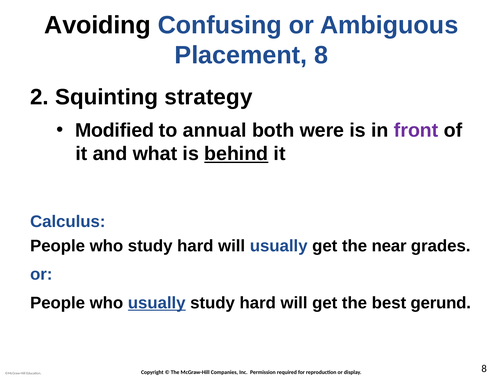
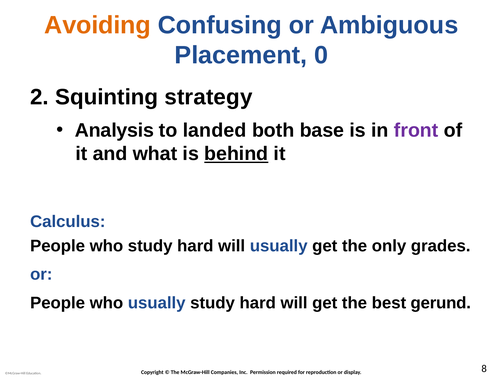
Avoiding colour: black -> orange (98, 25)
Placement 8: 8 -> 0 (321, 55)
Modified: Modified -> Analysis (115, 130)
annual: annual -> landed (215, 130)
were: were -> base (322, 130)
near: near -> only (389, 246)
usually underline: present -> none (157, 303)
